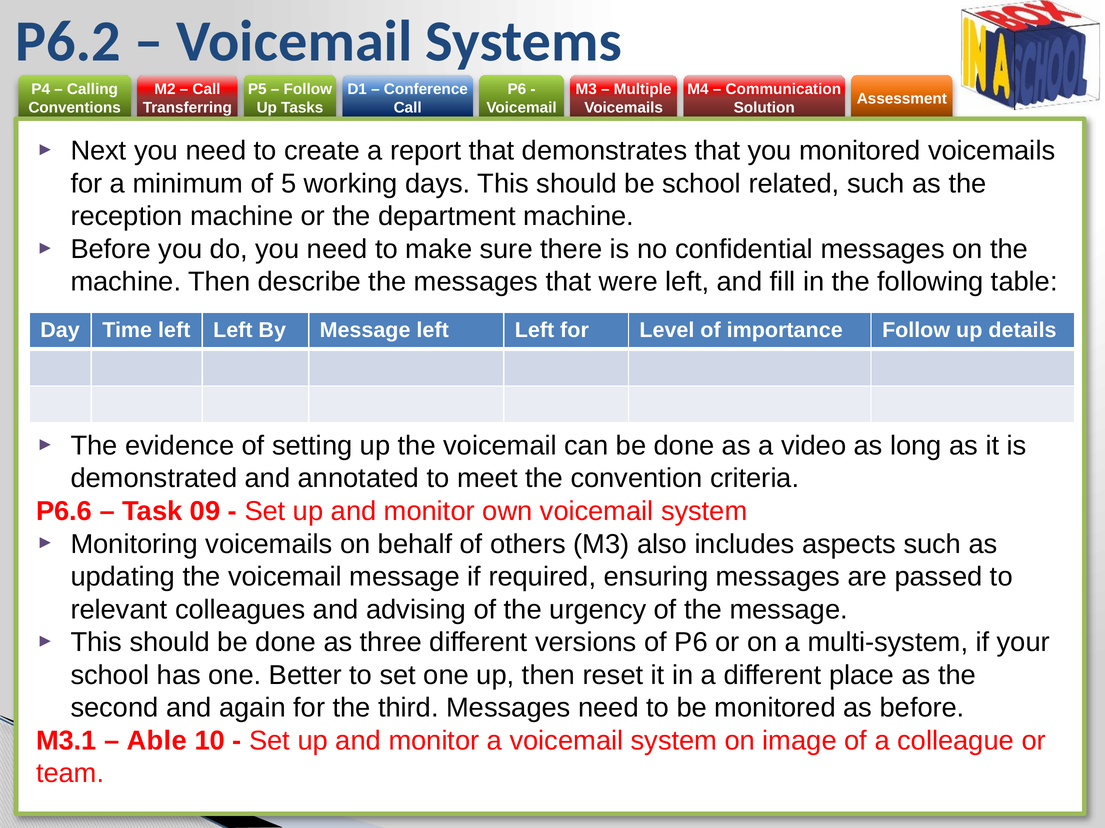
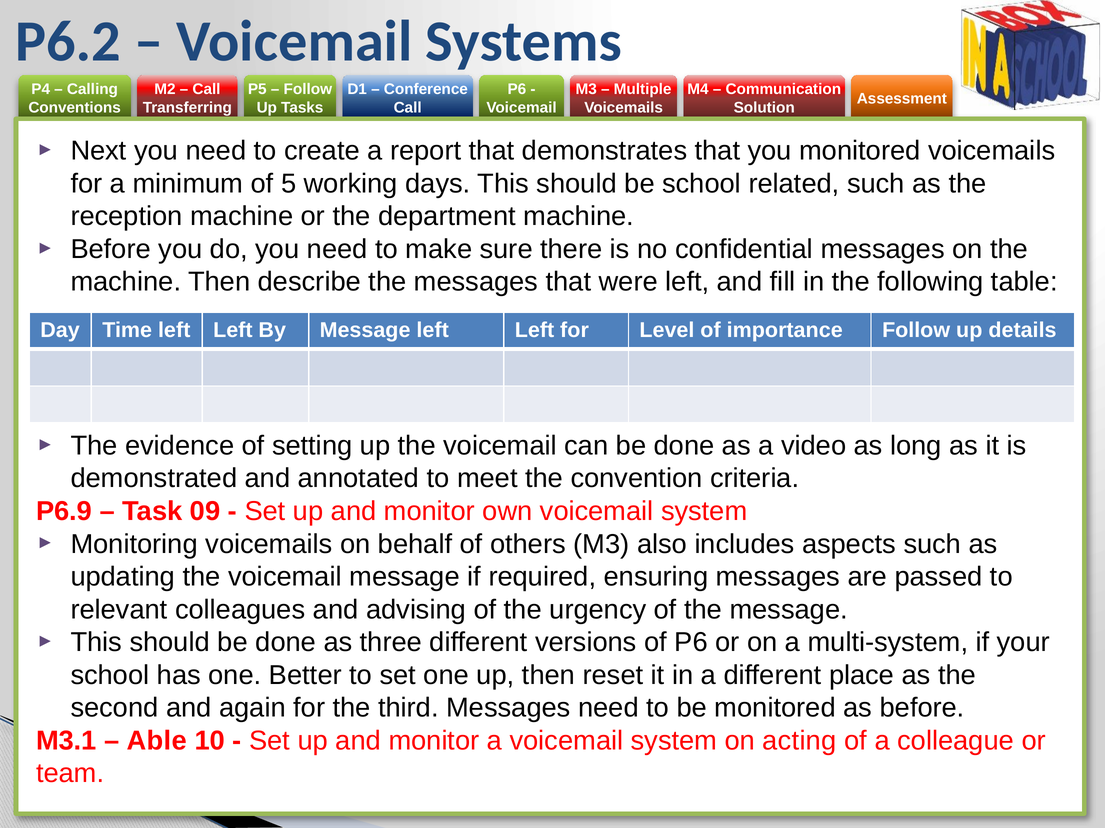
P6.6: P6.6 -> P6.9 (64, 512)
image: image -> acting (799, 741)
